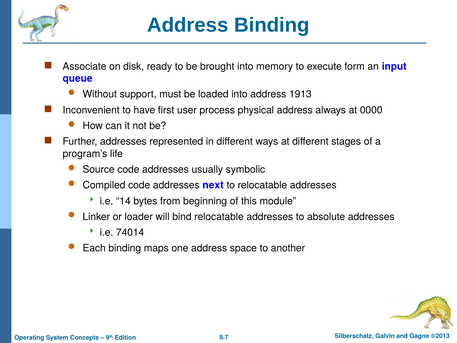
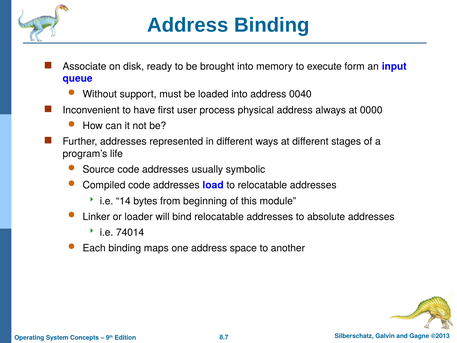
1913: 1913 -> 0040 (300, 94)
next: next -> load (213, 185)
